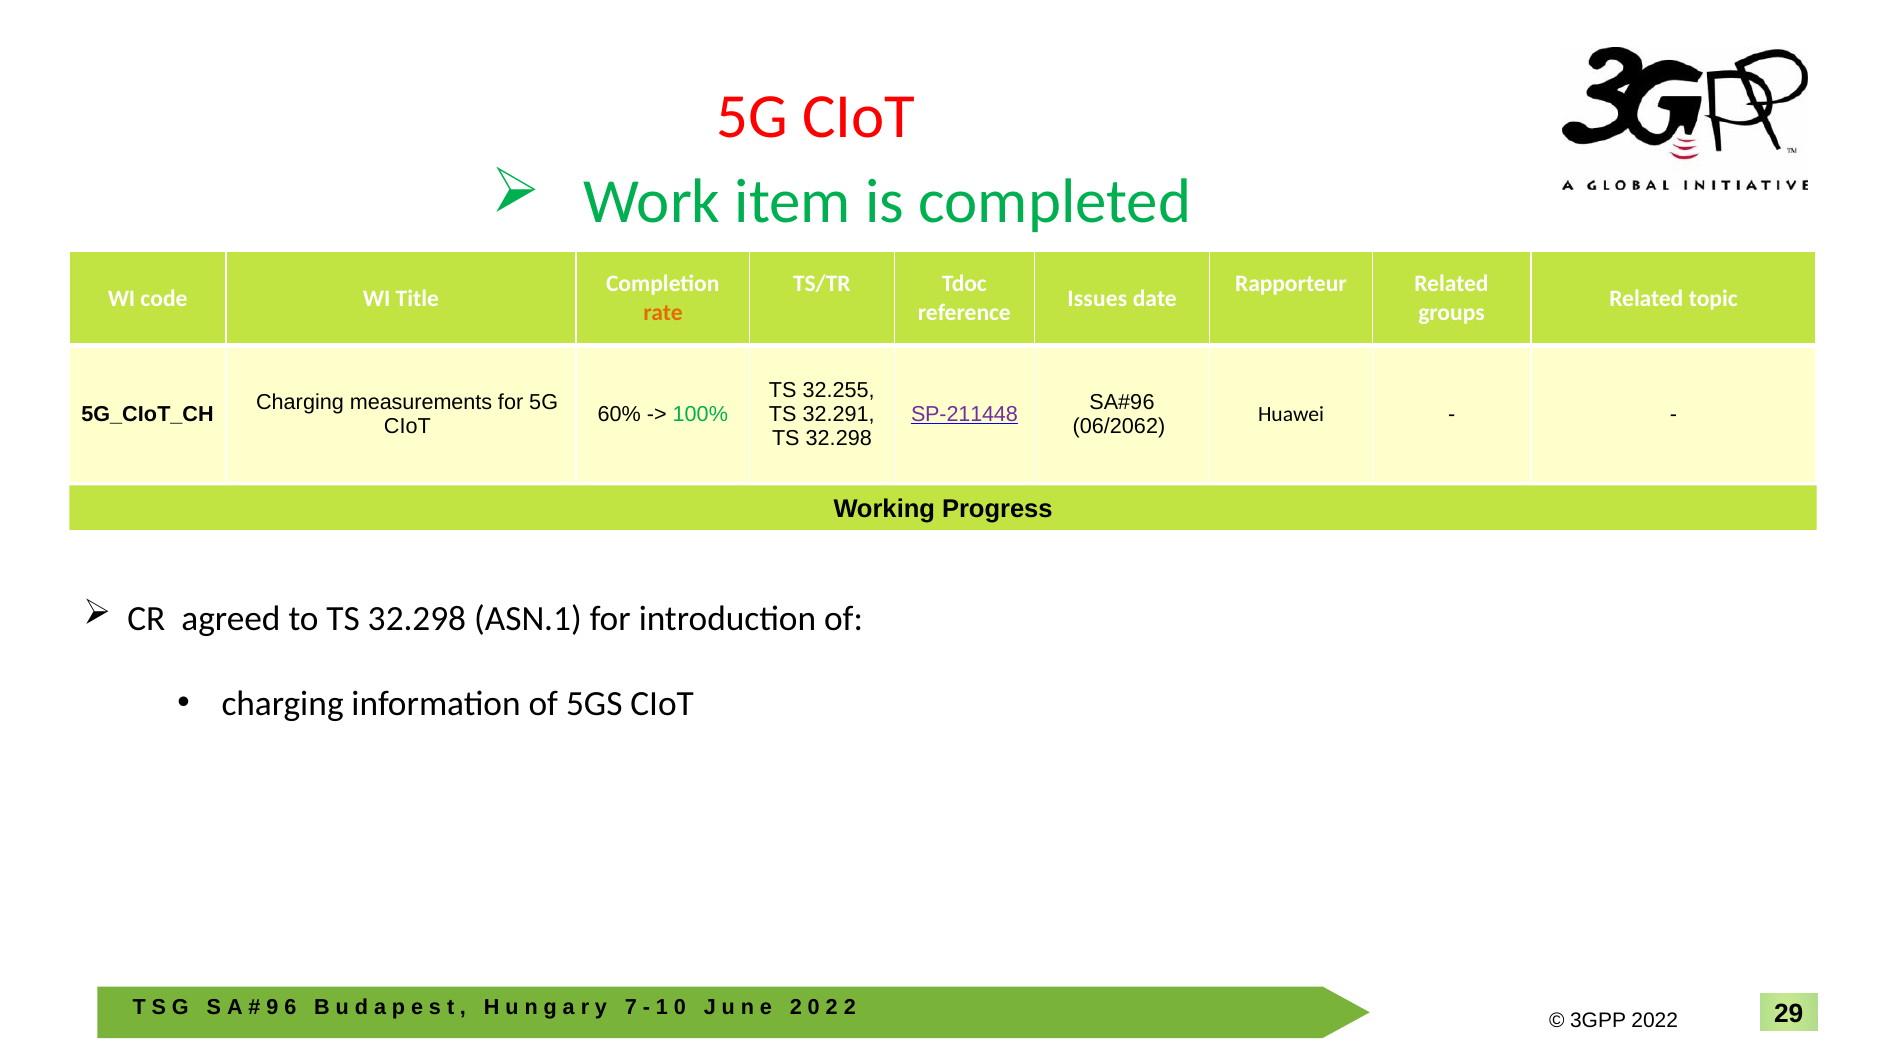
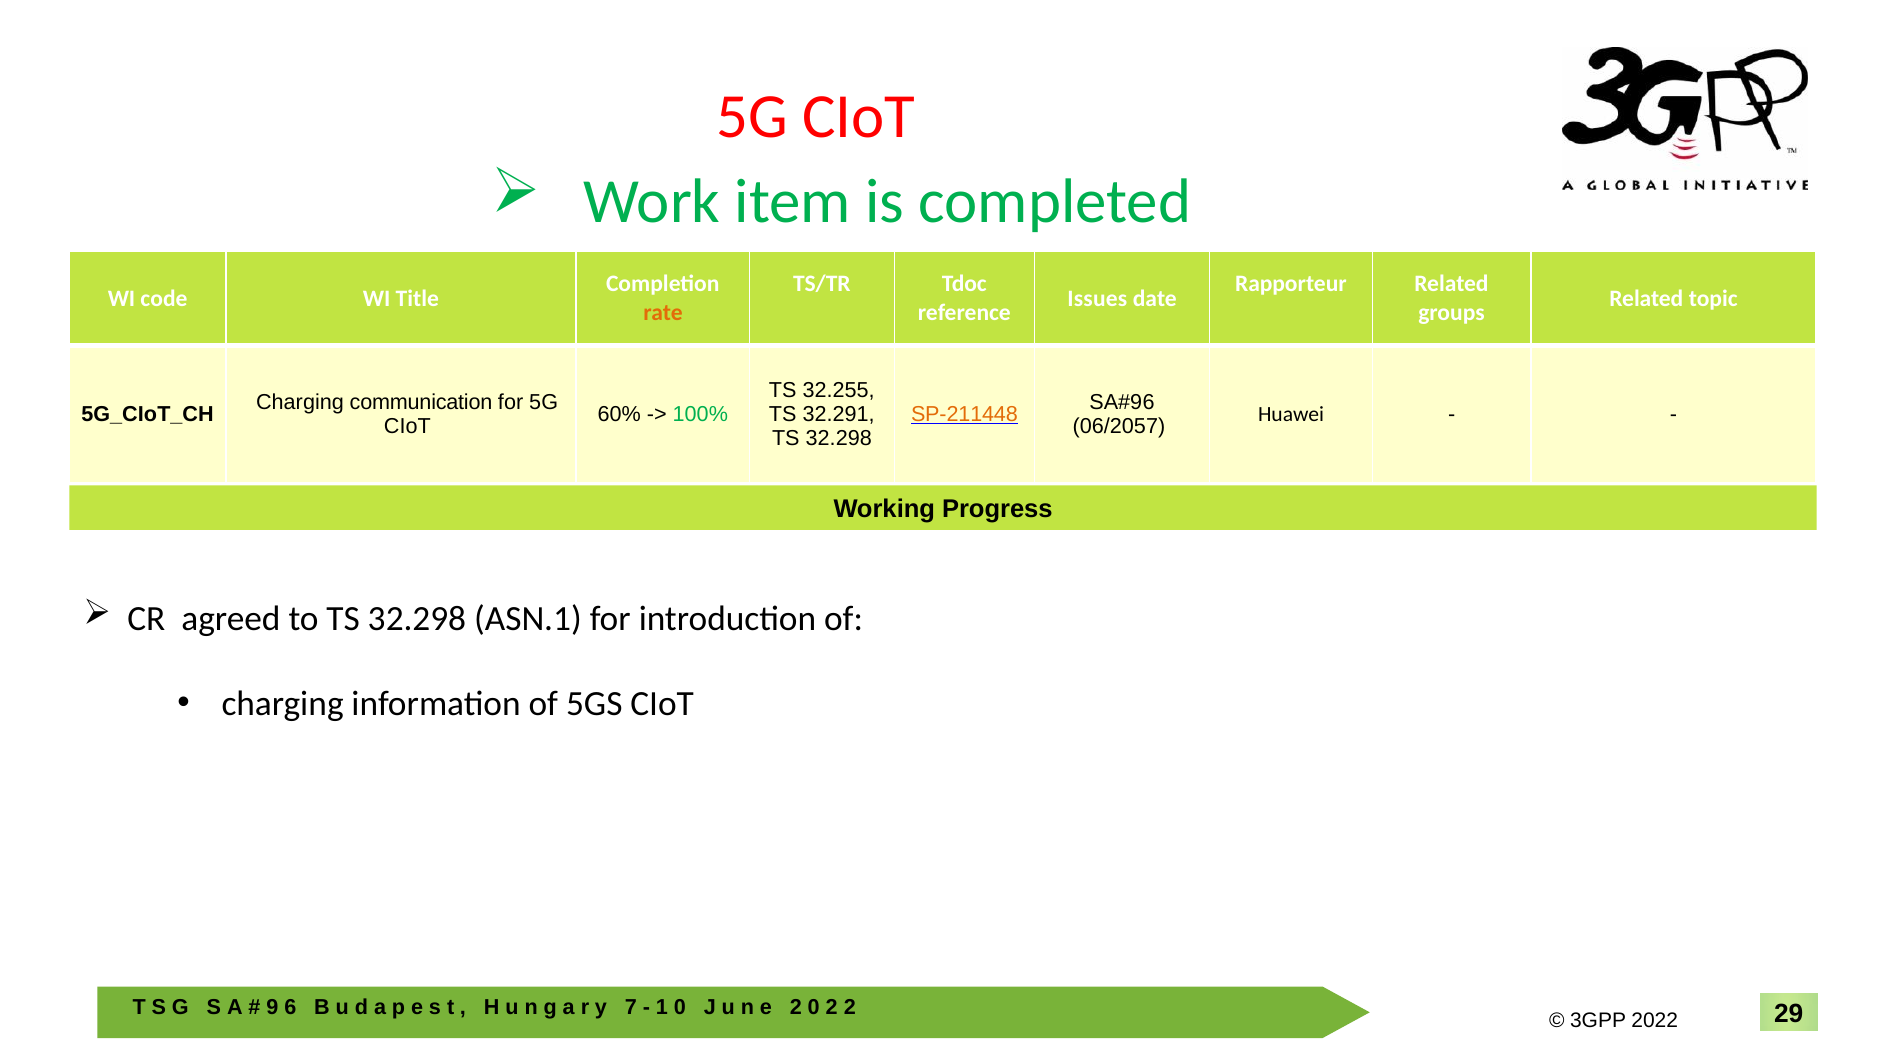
measurements: measurements -> communication (421, 402)
SP-211448 colour: purple -> orange (964, 414)
06/2062: 06/2062 -> 06/2057 (1119, 426)
